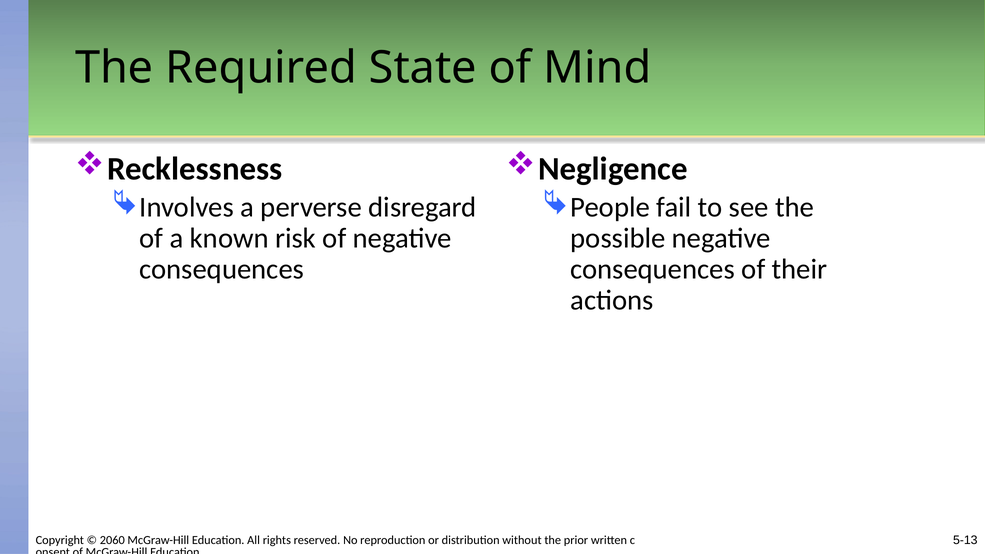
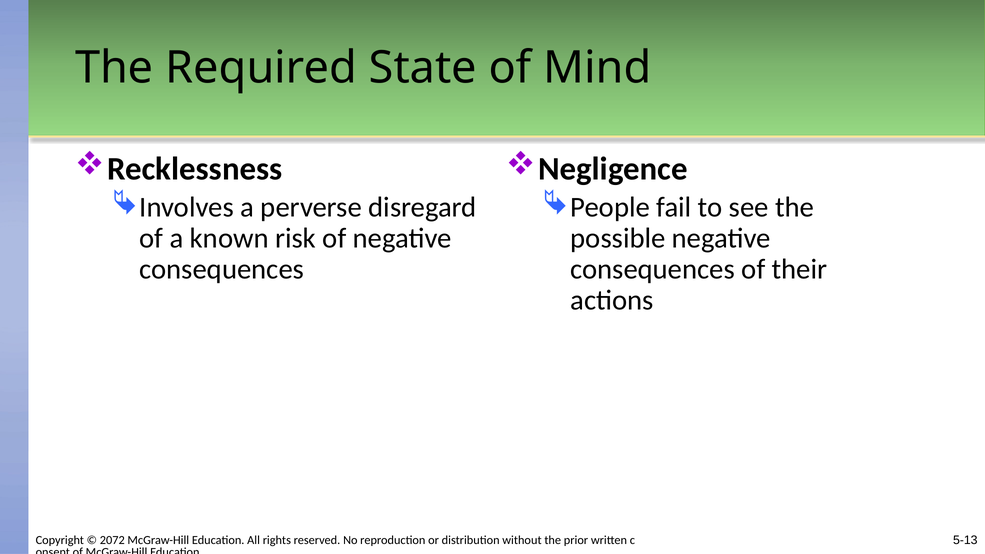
2060: 2060 -> 2072 (112, 540)
